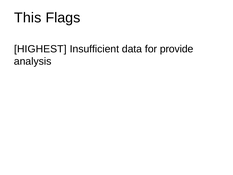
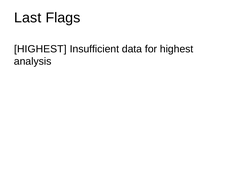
This: This -> Last (28, 18)
for provide: provide -> highest (177, 49)
